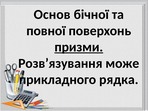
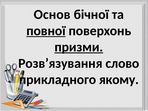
повної underline: none -> present (46, 31)
може: може -> слово (122, 63)
рядка: рядка -> якому (119, 80)
